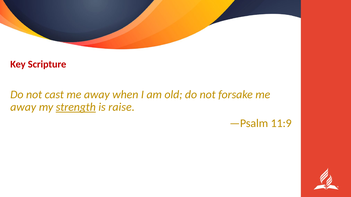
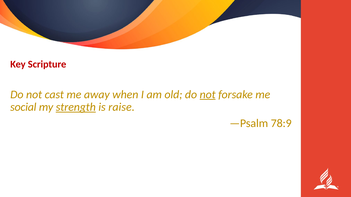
not underline: none -> present (208, 95)
away: away -> social (23, 107)
11:9: 11:9 -> 78:9 (281, 124)
